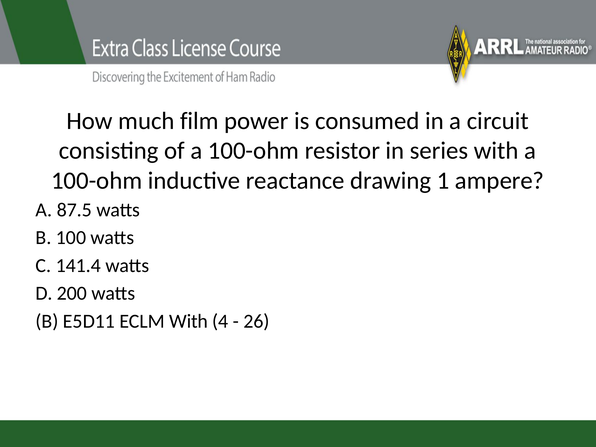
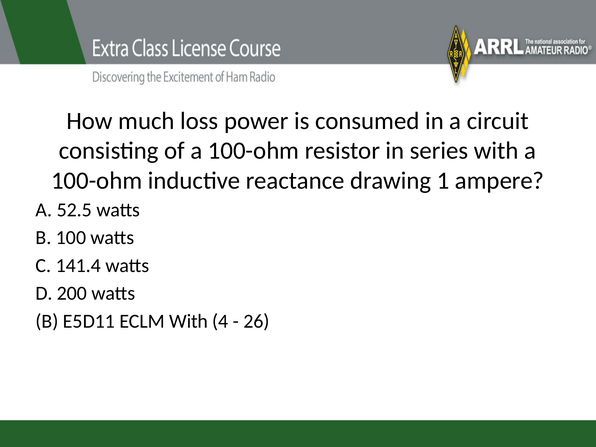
film: film -> loss (199, 121)
87.5: 87.5 -> 52.5 (74, 210)
